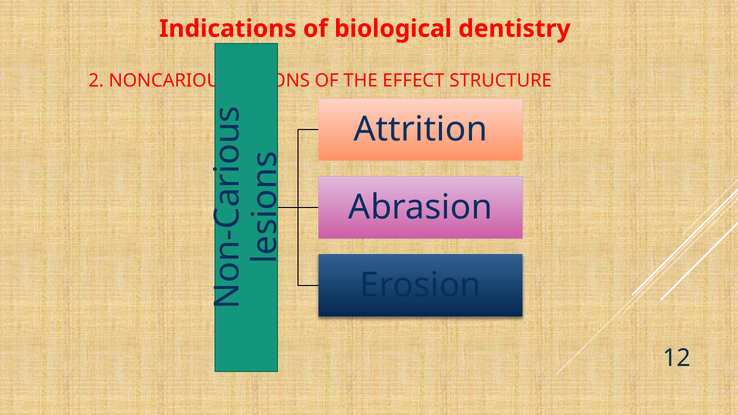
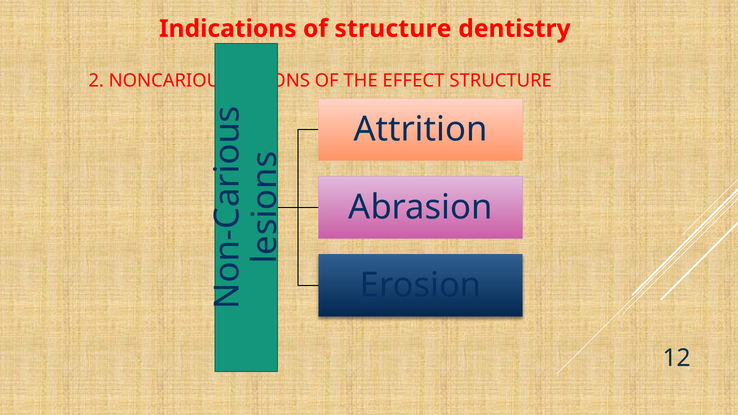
of biological: biological -> structure (393, 29)
